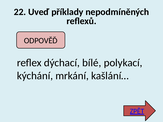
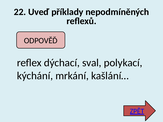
bílé: bílé -> sval (92, 63)
